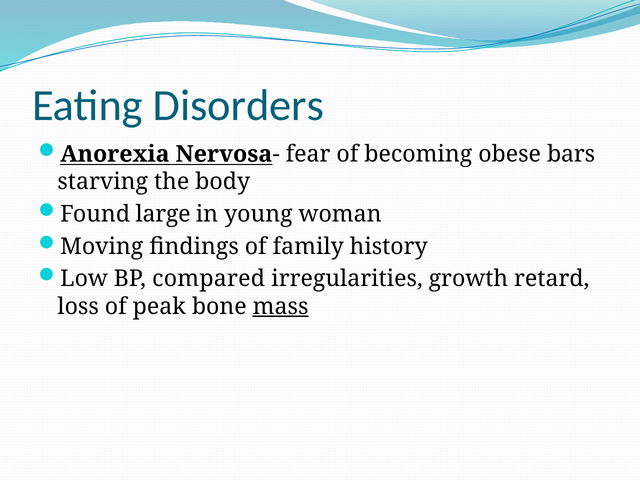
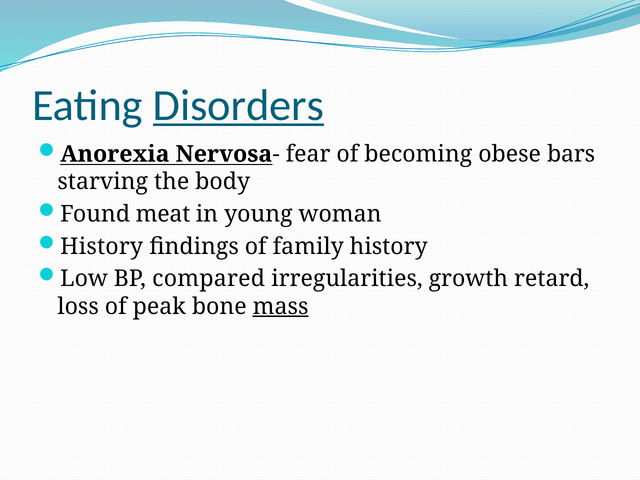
Disorders underline: none -> present (238, 106)
large: large -> meat (163, 214)
Moving: Moving -> History (102, 246)
